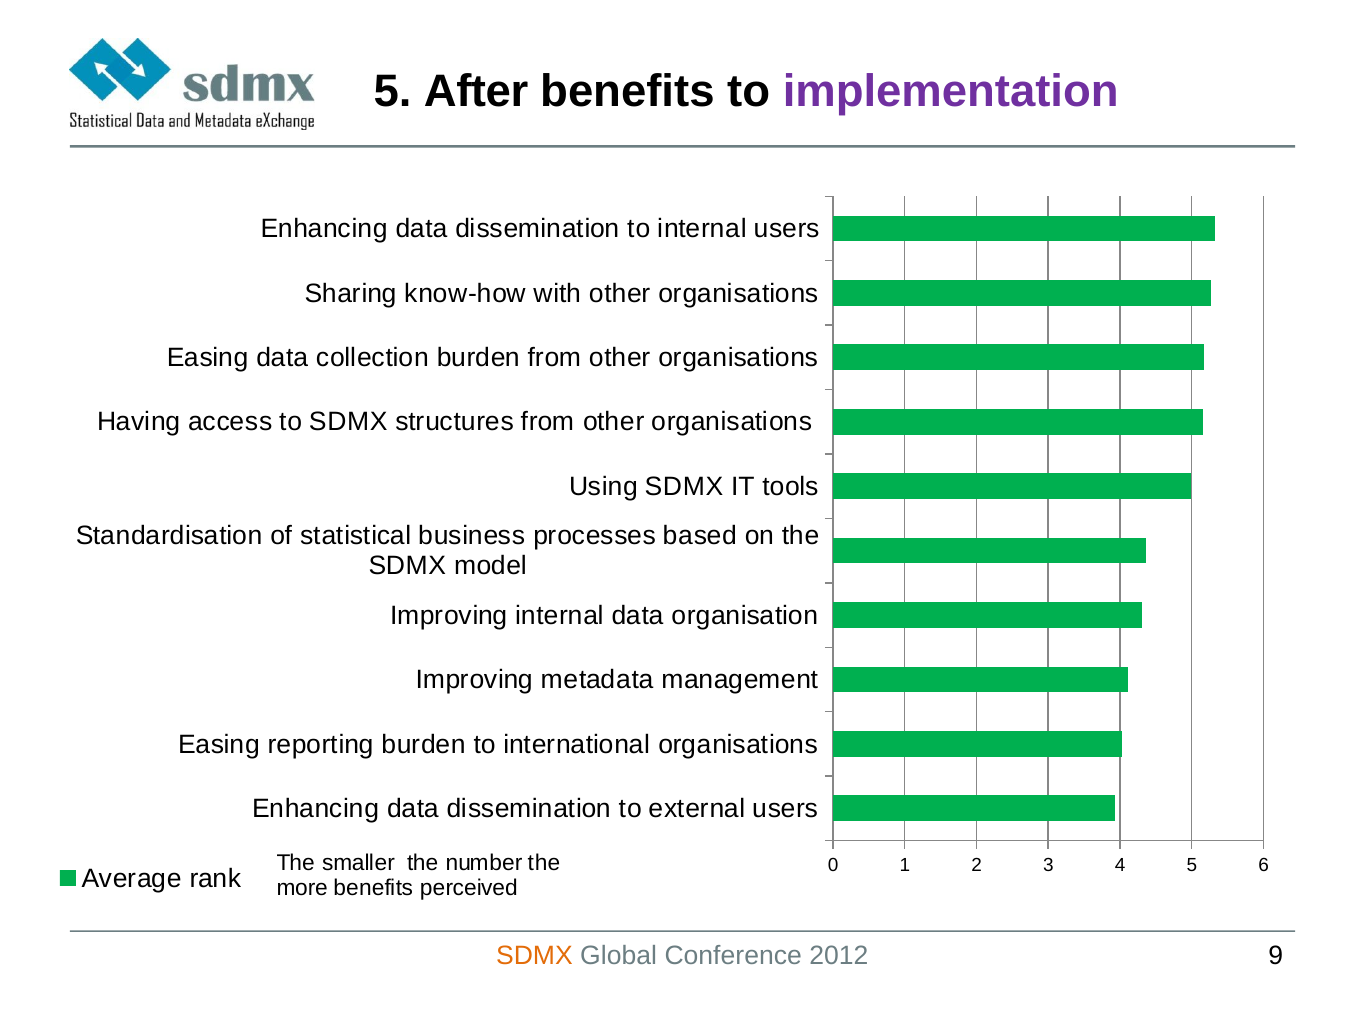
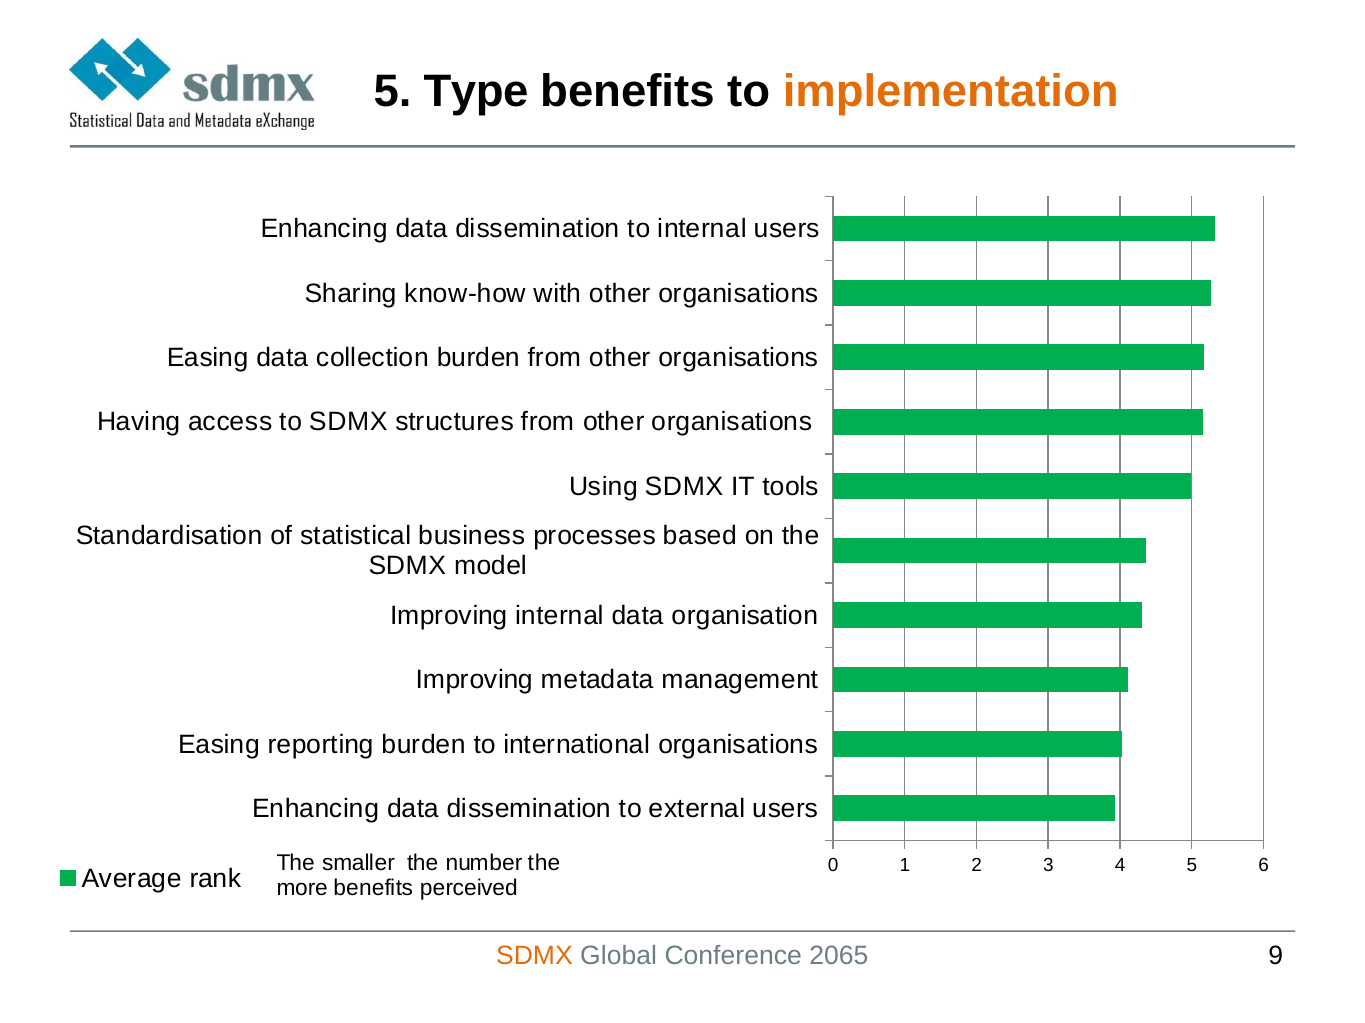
After: After -> Type (476, 91)
implementation colour: purple -> orange (951, 91)
2012: 2012 -> 2065 (839, 957)
